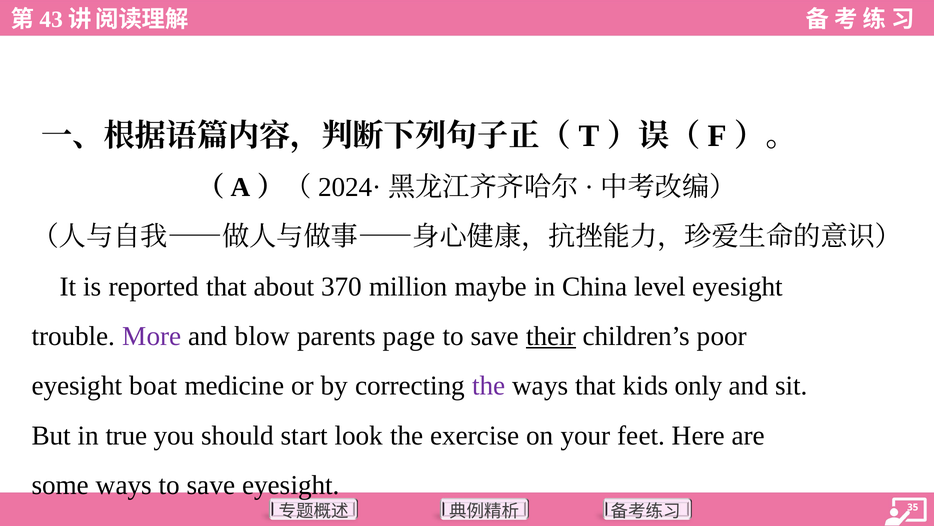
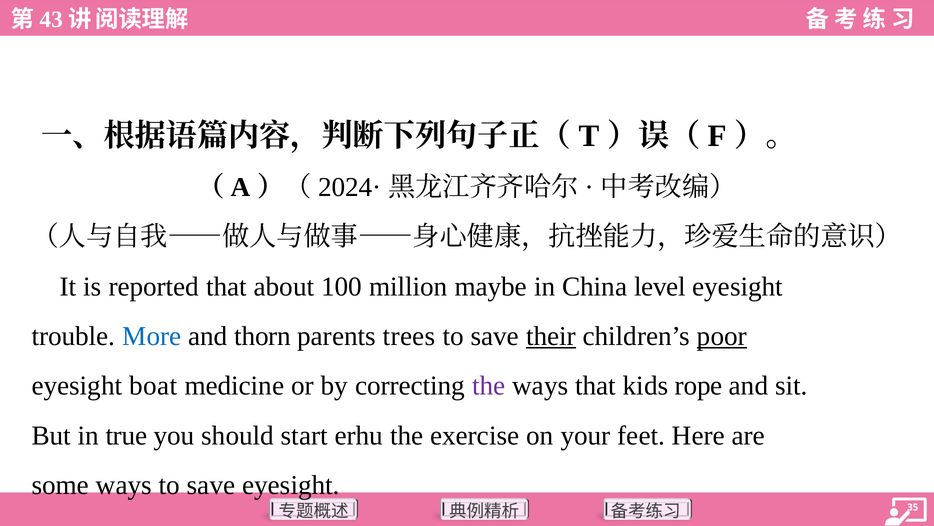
370: 370 -> 100 (342, 286)
More colour: purple -> blue (152, 336)
blow: blow -> thorn (263, 336)
page: page -> trees (409, 336)
poor underline: none -> present (722, 336)
only: only -> rope (699, 385)
look: look -> erhu (359, 435)
